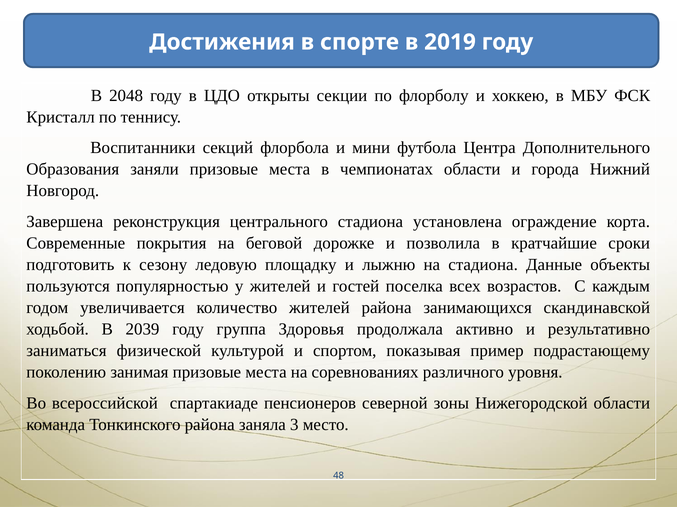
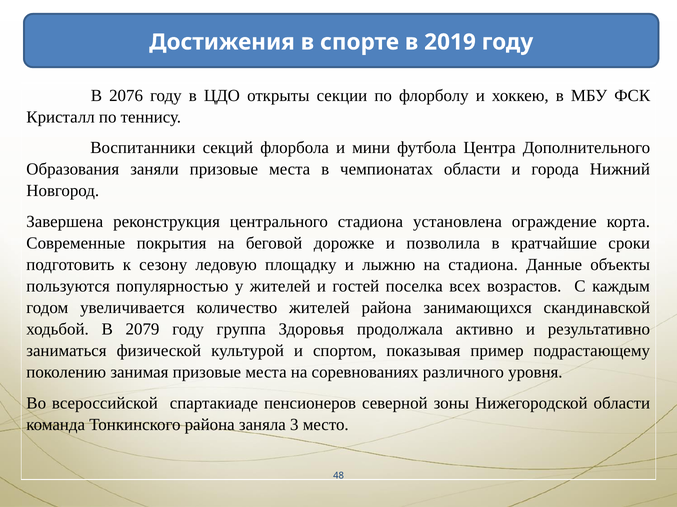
2048: 2048 -> 2076 (126, 96)
2039: 2039 -> 2079 (143, 330)
